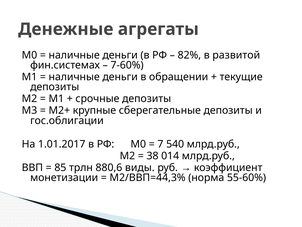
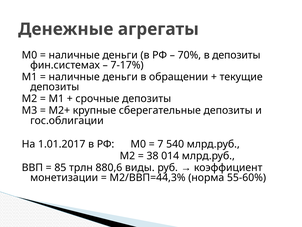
82%: 82% -> 70% (189, 55)
в развитой: развитой -> депозиты (236, 55)
7-60%: 7-60% -> 7-17% (127, 65)
